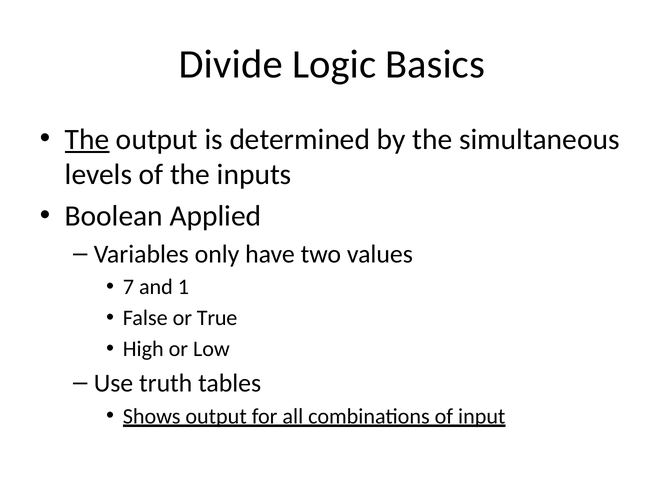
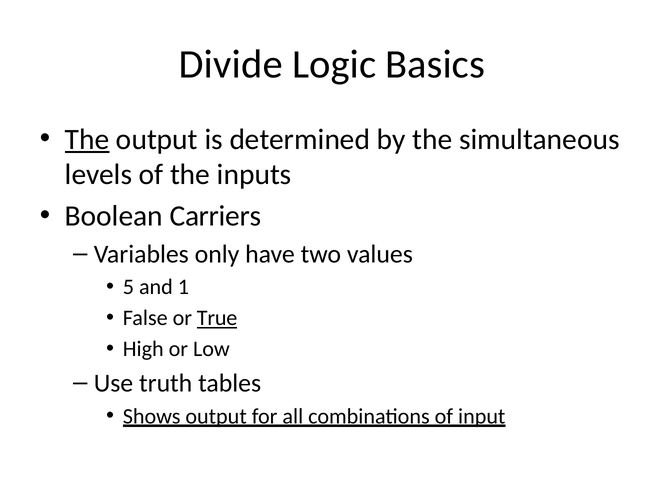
Applied: Applied -> Carriers (216, 216)
7: 7 -> 5 (128, 287)
True underline: none -> present (217, 318)
